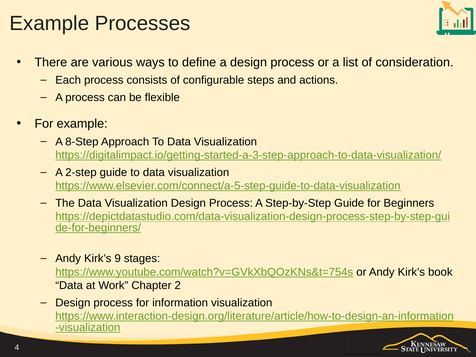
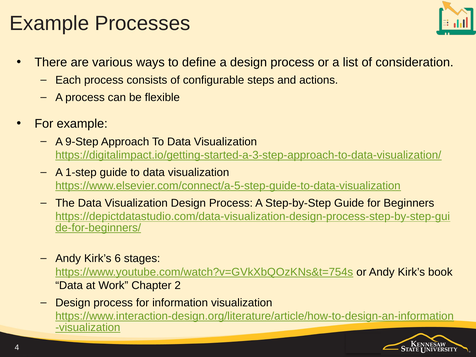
8-Step: 8-Step -> 9-Step (82, 142)
2-step: 2-step -> 1-step (81, 172)
9: 9 -> 6 (118, 258)
